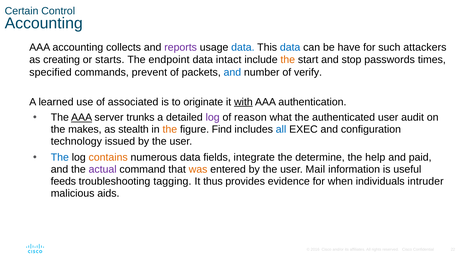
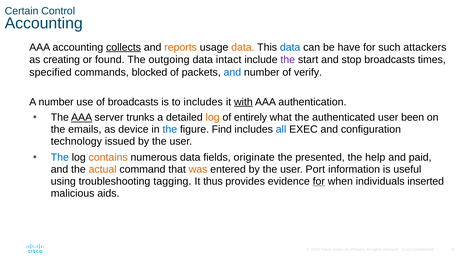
collects underline: none -> present (124, 47)
reports colour: purple -> orange (181, 47)
data colour: blue -> orange (243, 47)
starts: starts -> found (110, 60)
endpoint: endpoint -> outgoing (169, 60)
the colour: orange -> purple (288, 60)
stop passwords: passwords -> broadcasts (390, 60)
prevent: prevent -> blocked (150, 72)
A learned: learned -> number (56, 102)
of associated: associated -> broadcasts (133, 102)
to originate: originate -> includes (203, 102)
log colour: purple -> orange (213, 118)
reason: reason -> entirely (251, 118)
audit: audit -> been (413, 118)
makes: makes -> emails (85, 130)
stealth: stealth -> device (133, 130)
the colour: orange -> blue (170, 130)
integrate: integrate -> originate (254, 157)
determine: determine -> presented (320, 157)
actual colour: purple -> orange (103, 169)
Mail: Mail -> Port (315, 169)
feeds: feeds -> using (63, 181)
for underline: none -> present (319, 181)
intruder: intruder -> inserted (426, 181)
